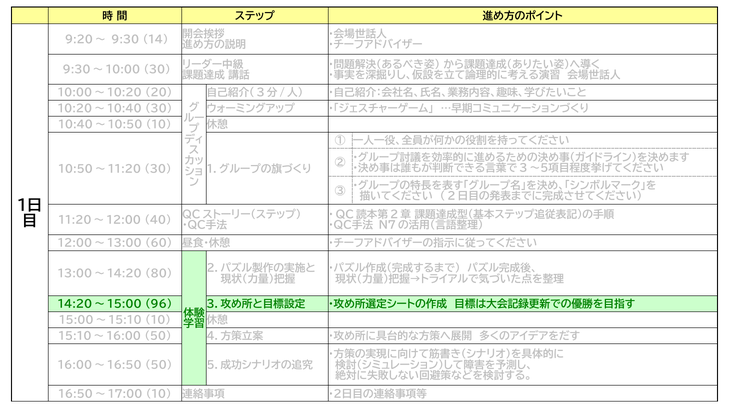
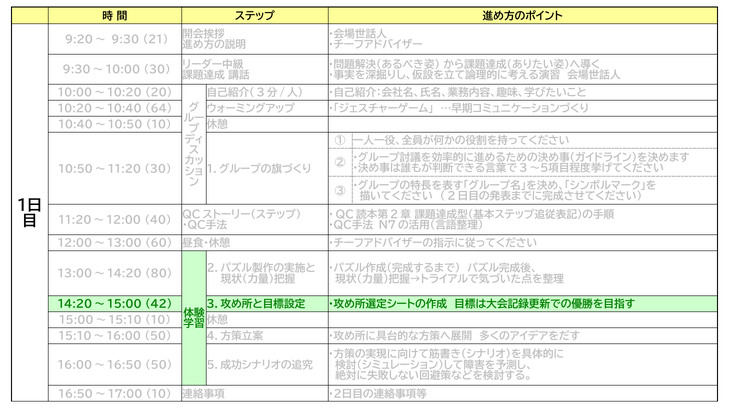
14: 14 -> 21 (156, 40)
10:20～10:40 30: 30 -> 64 (159, 109)
96: 96 -> 42 (159, 304)
